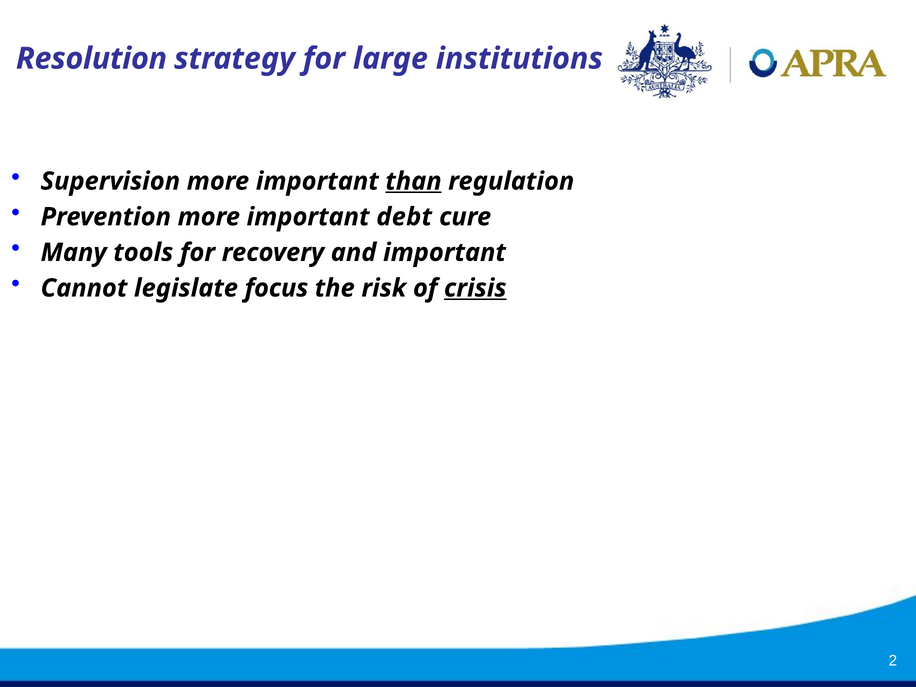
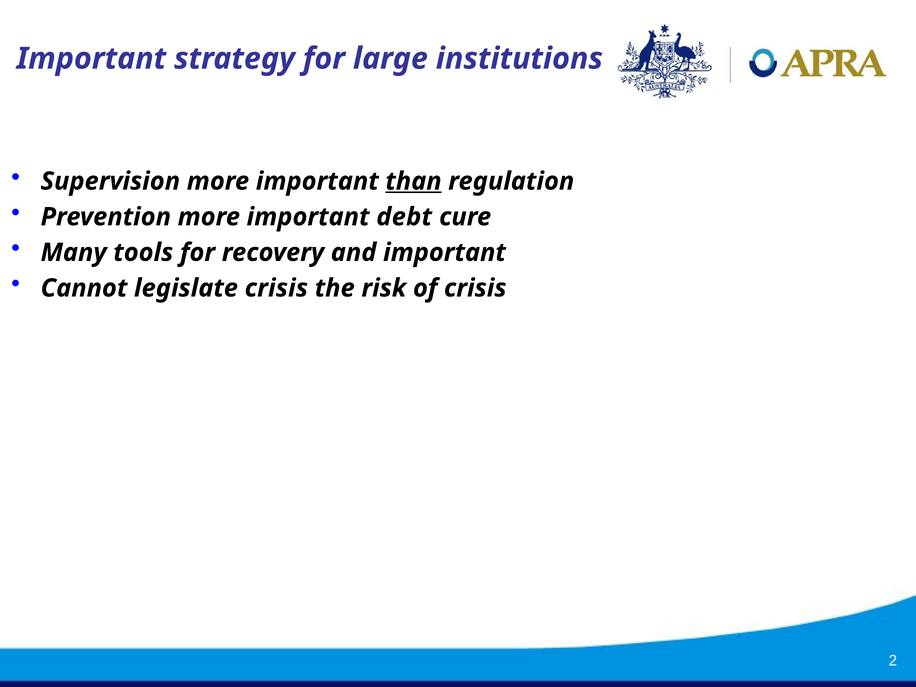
Resolution: Resolution -> Important (91, 59)
legislate focus: focus -> crisis (276, 288)
crisis underline: present -> none (475, 288)
